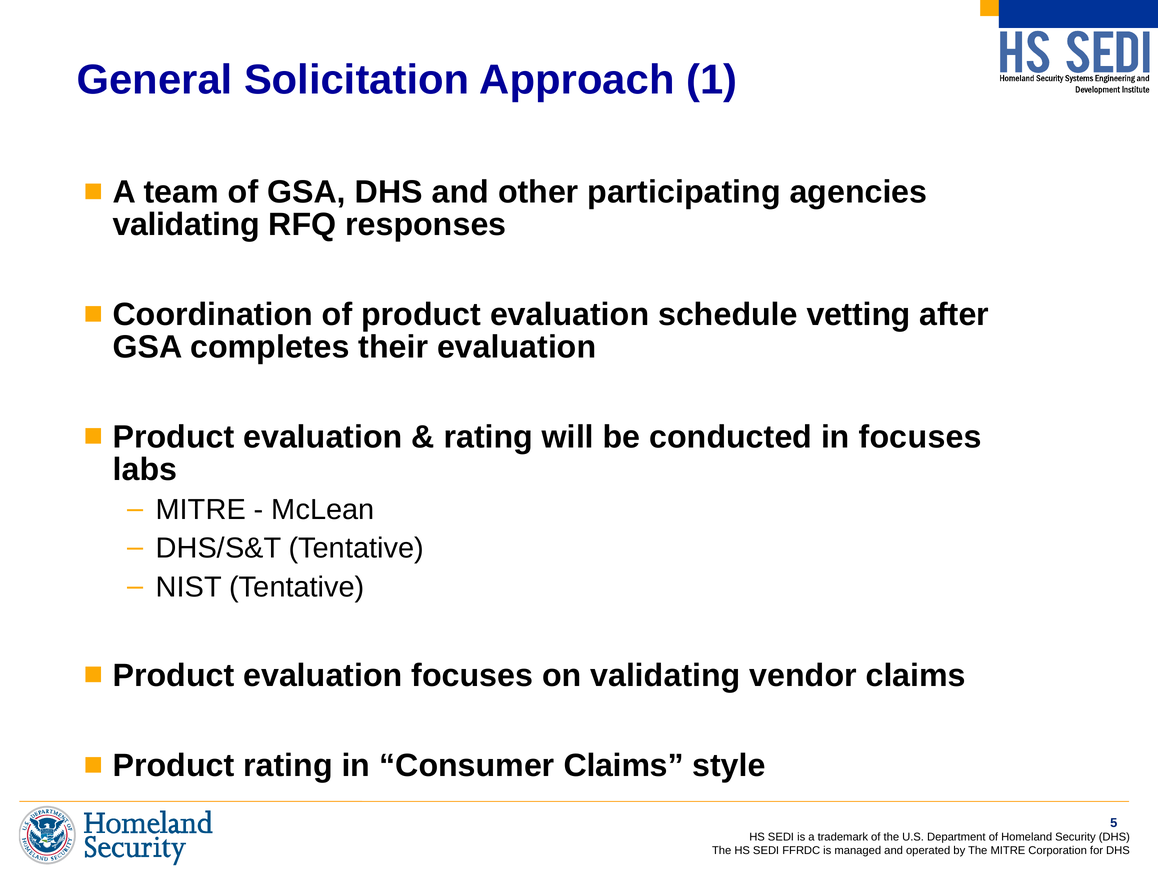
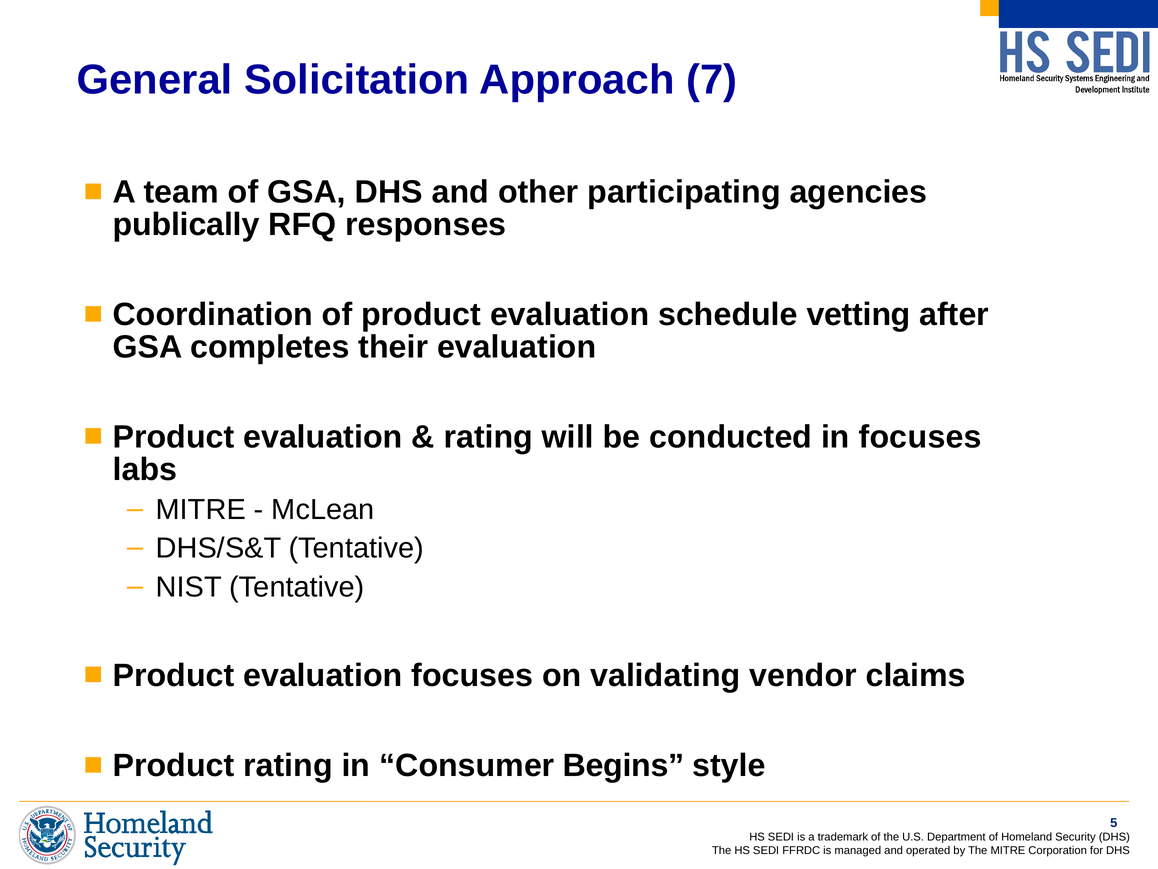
1: 1 -> 7 (712, 80)
validating: validating -> publically (186, 224)
Consumer Claims: Claims -> Begins (624, 765)
